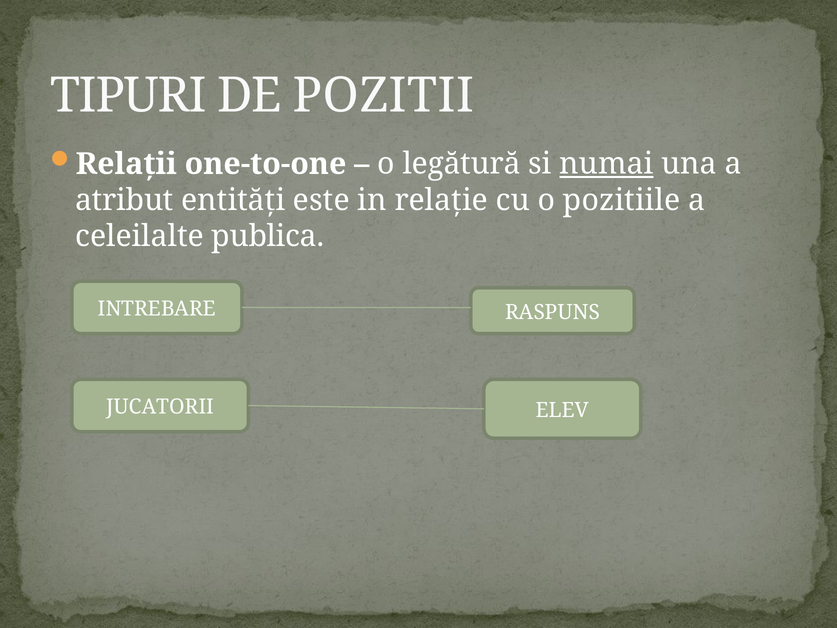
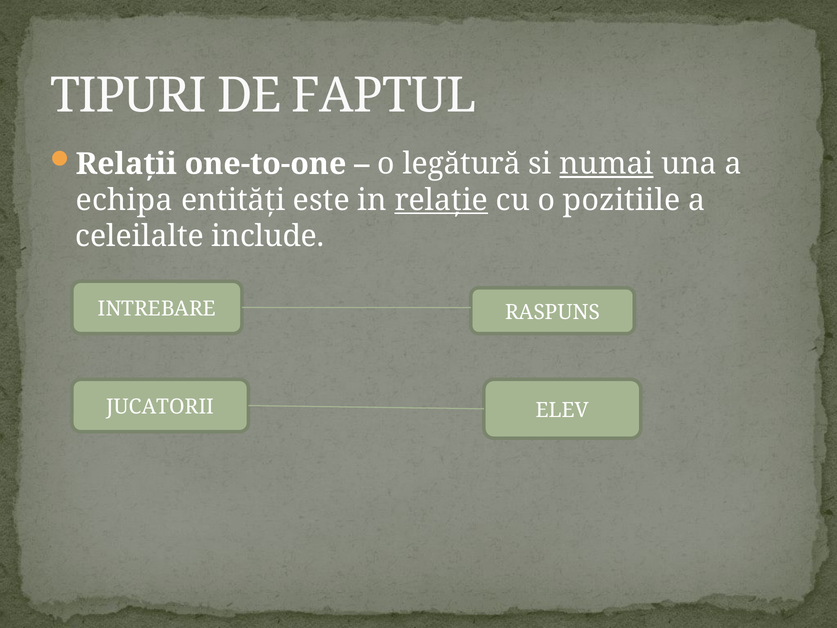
POZITII: POZITII -> FAPTUL (384, 96)
atribut: atribut -> echipa (124, 200)
relaţie underline: none -> present (441, 200)
publica: publica -> include (268, 236)
